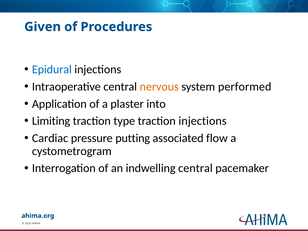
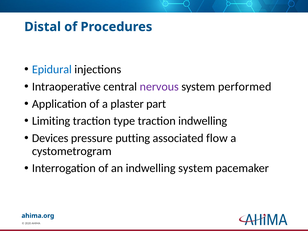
Given: Given -> Distal (43, 27)
nervous colour: orange -> purple (159, 87)
into: into -> part (156, 104)
traction injections: injections -> indwelling (203, 121)
Cardiac: Cardiac -> Devices (50, 138)
indwelling central: central -> system (195, 168)
